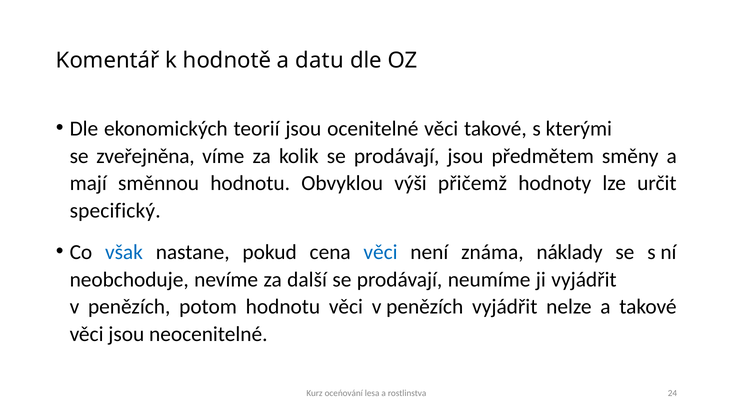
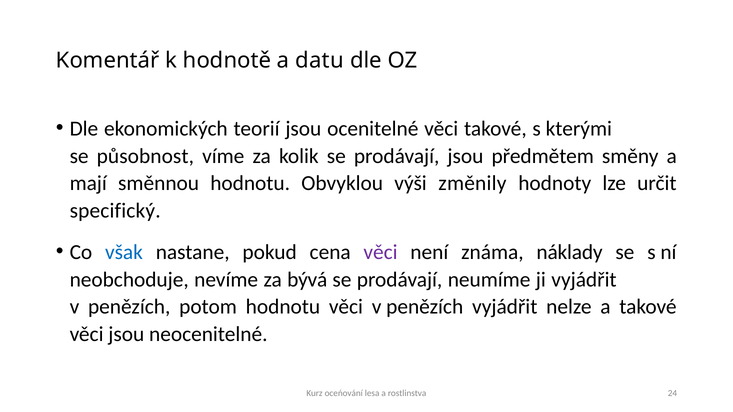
zveřejněna: zveřejněna -> působnost (145, 156)
přičemž: přičemž -> změnily (472, 184)
věci colour: blue -> purple (381, 252)
další: další -> bývá (307, 280)
